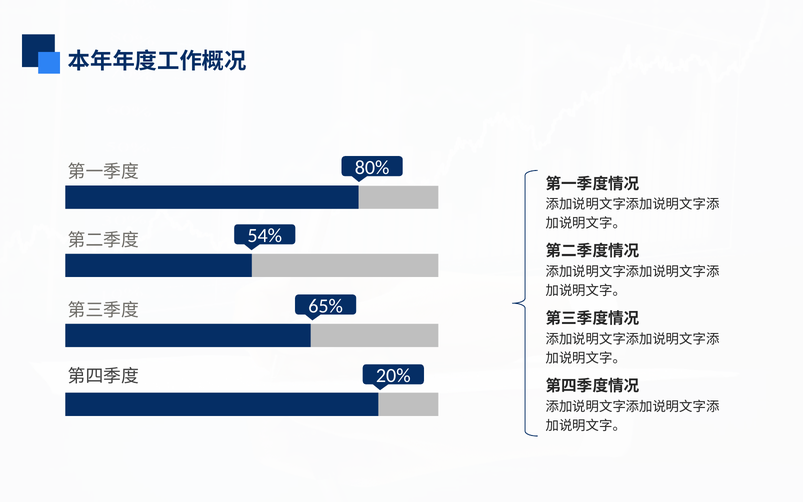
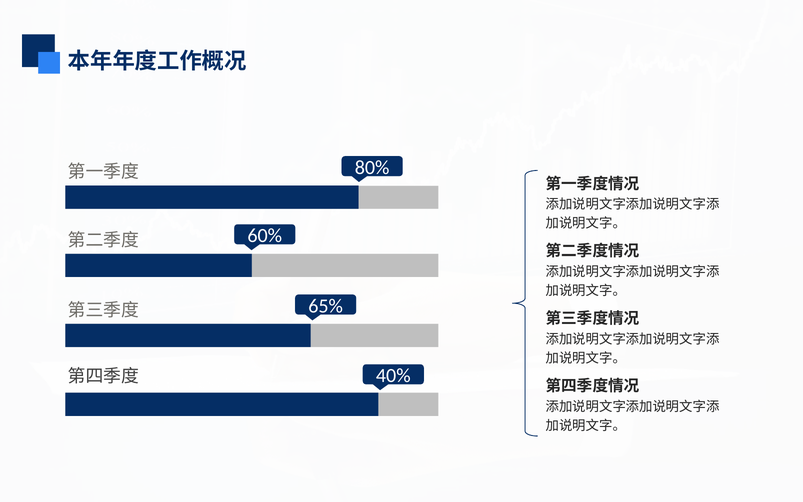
54%: 54% -> 60% (265, 236)
20%: 20% -> 40% (393, 376)
